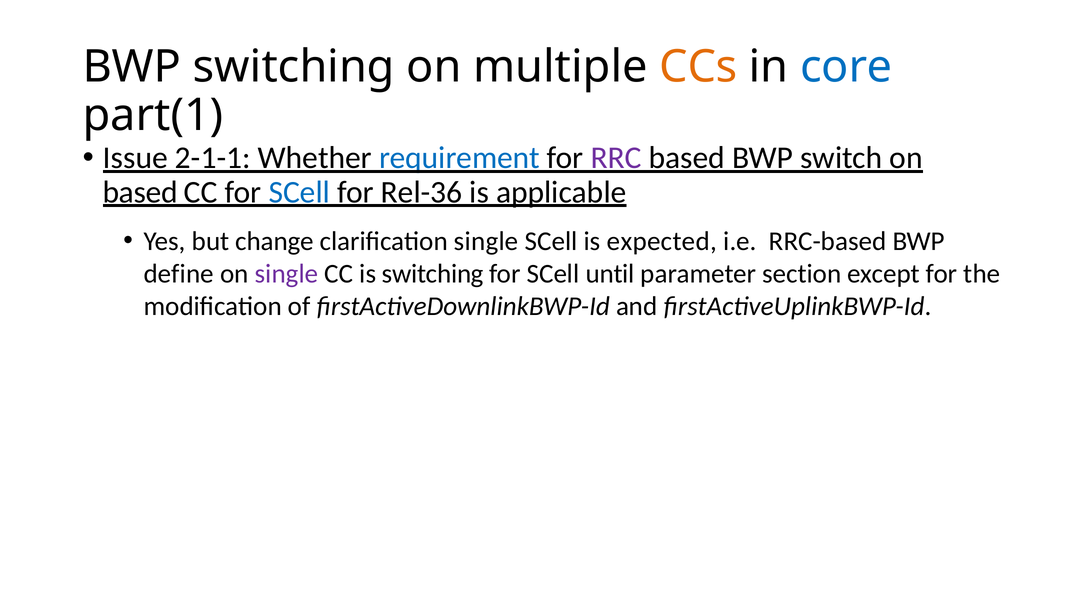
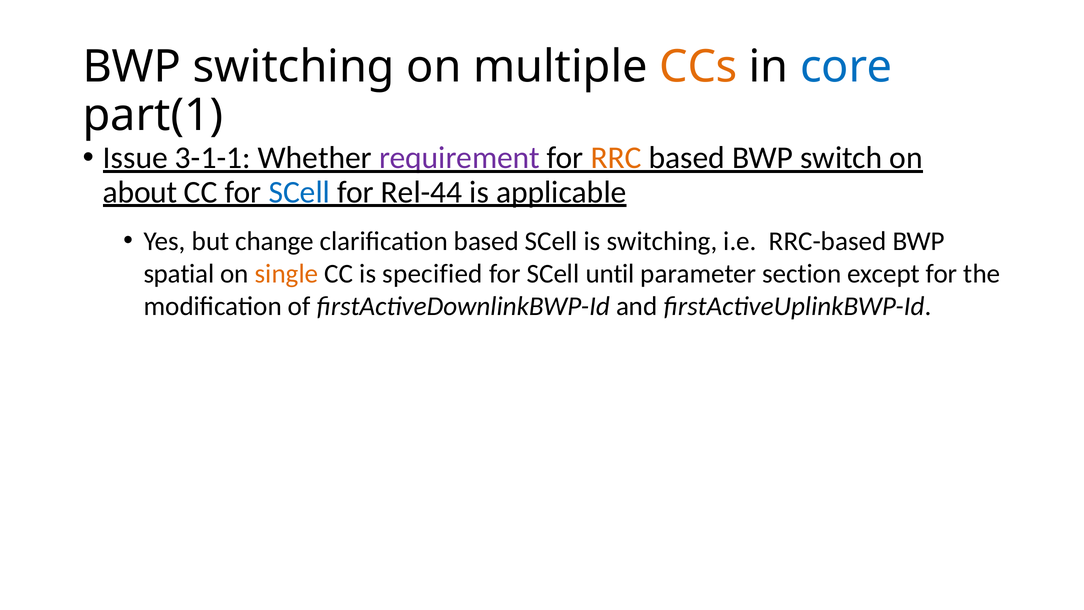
2-1-1: 2-1-1 -> 3-1-1 (213, 158)
requirement colour: blue -> purple (459, 158)
RRC colour: purple -> orange (616, 158)
based: based -> about (140, 192)
Rel-36: Rel-36 -> Rel-44 (422, 192)
clarification single: single -> based (486, 241)
is expected: expected -> switching (662, 241)
define: define -> spatial (179, 273)
single colour: purple -> orange (287, 273)
is switching: switching -> specified (433, 273)
